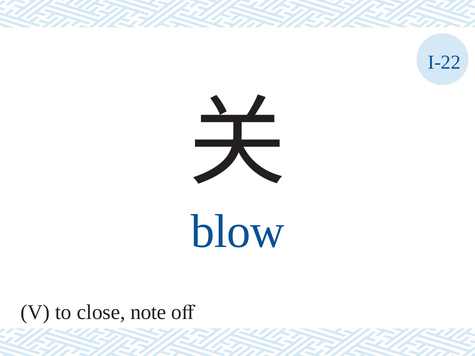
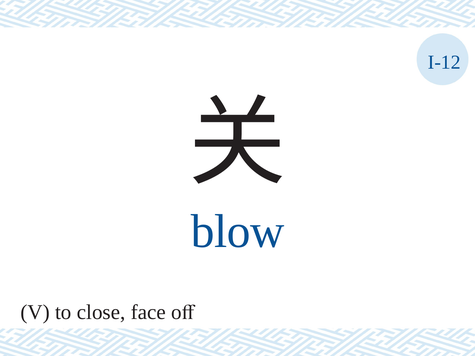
I-22: I-22 -> I-12 (444, 62)
note: note -> face (148, 313)
